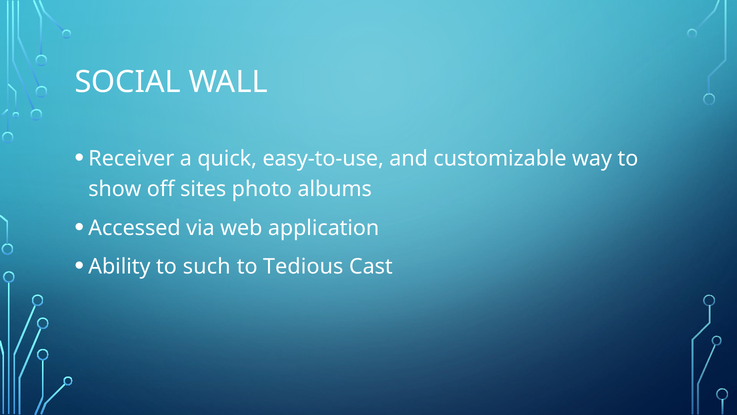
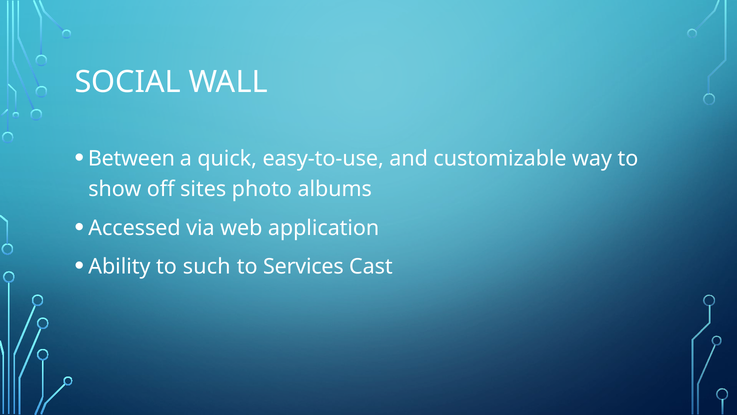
Receiver: Receiver -> Between (131, 158)
Tedious: Tedious -> Services (303, 266)
